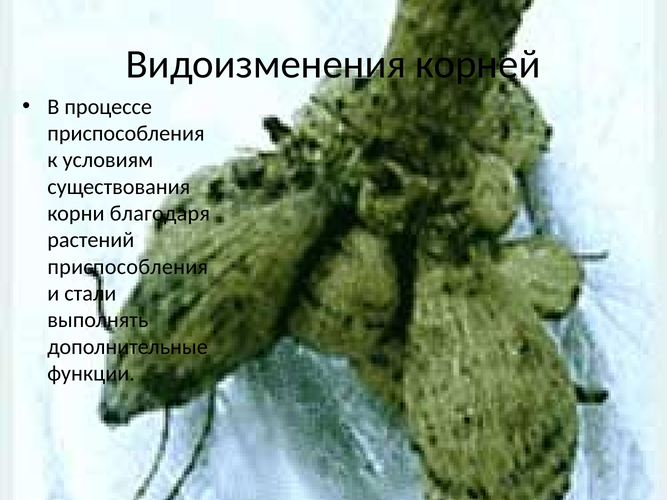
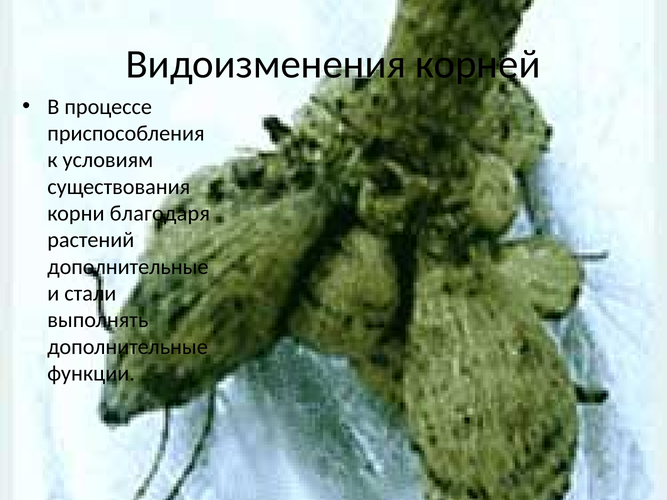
приспособления: приспособления -> дополнительные (128, 267)
